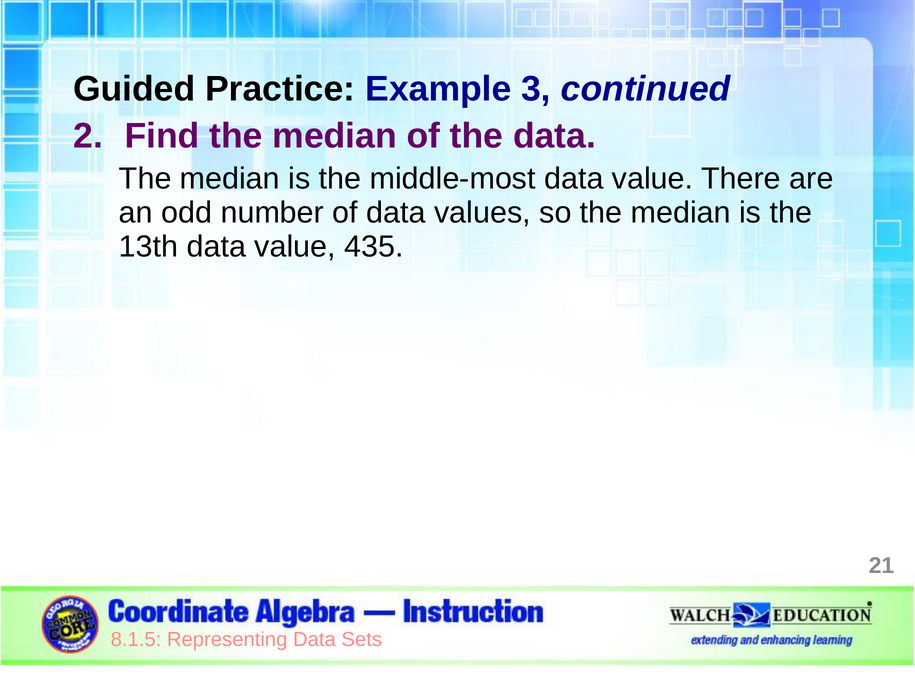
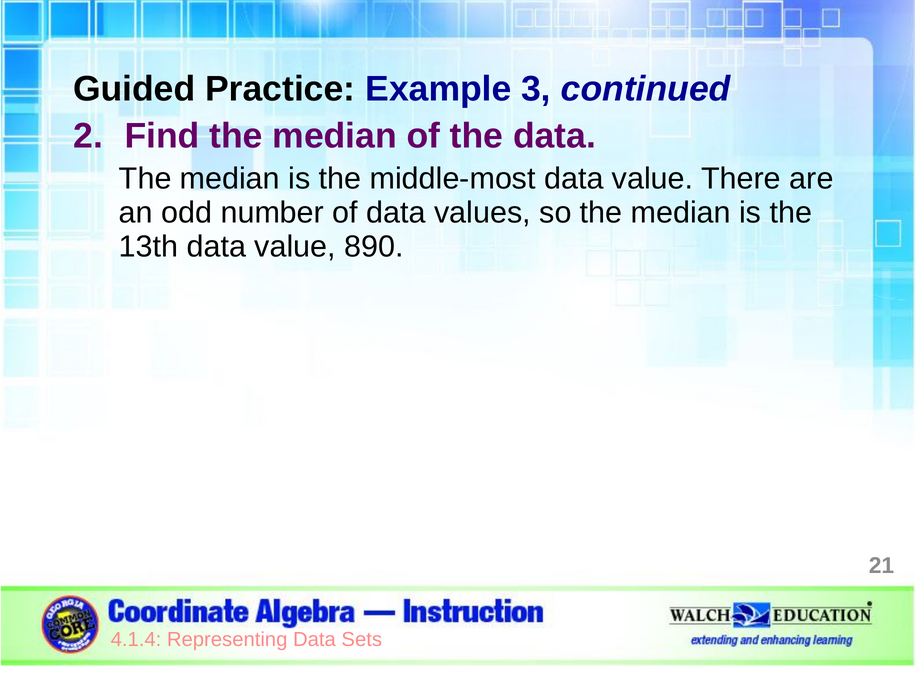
435: 435 -> 890 (374, 247)
8.1.5: 8.1.5 -> 4.1.4 (136, 640)
